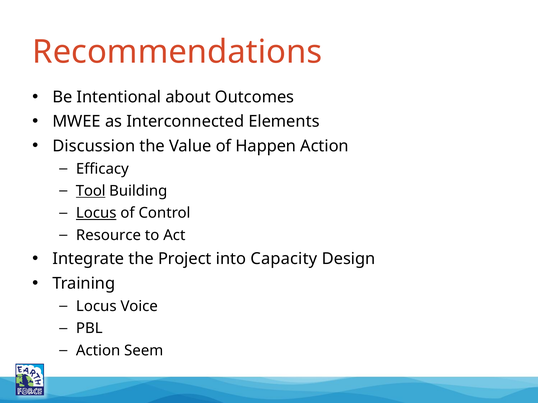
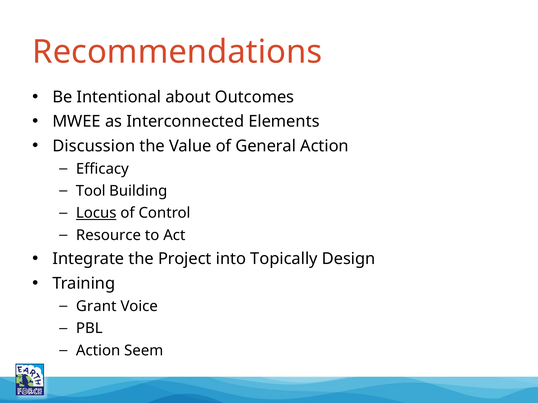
Happen: Happen -> General (266, 146)
Tool underline: present -> none (91, 191)
Capacity: Capacity -> Topically (284, 259)
Locus: Locus -> Grant (96, 307)
